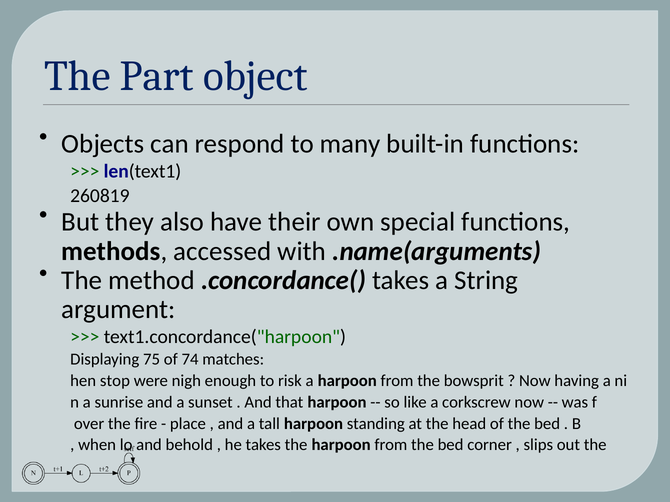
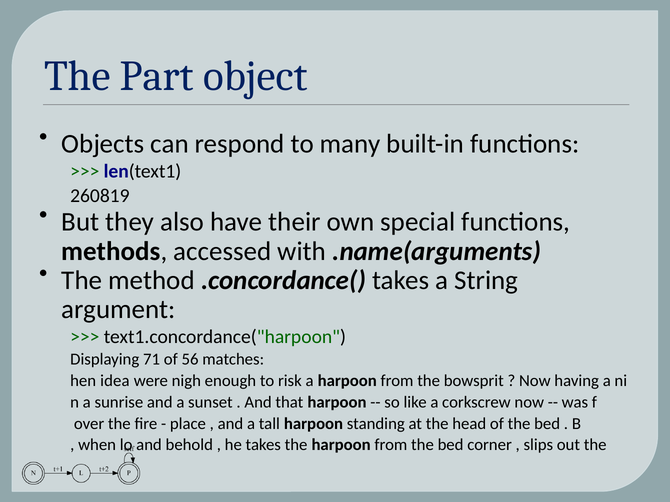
75: 75 -> 71 (152, 360)
74: 74 -> 56 (190, 360)
stop: stop -> idea (115, 381)
